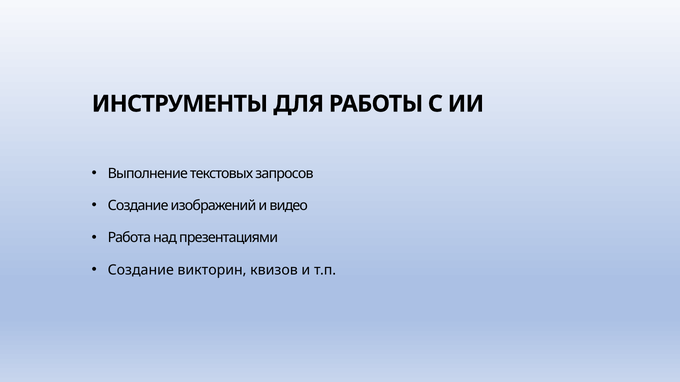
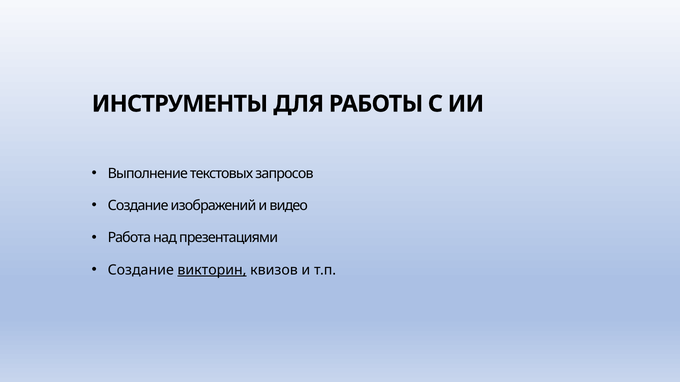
викторин underline: none -> present (212, 270)
